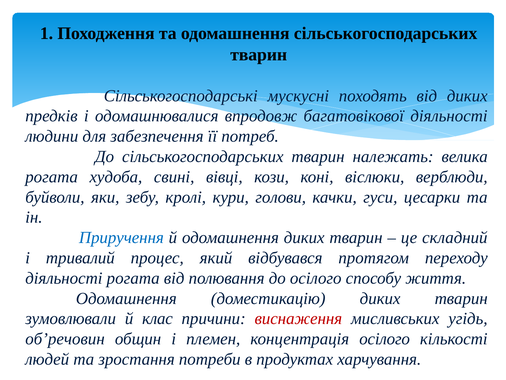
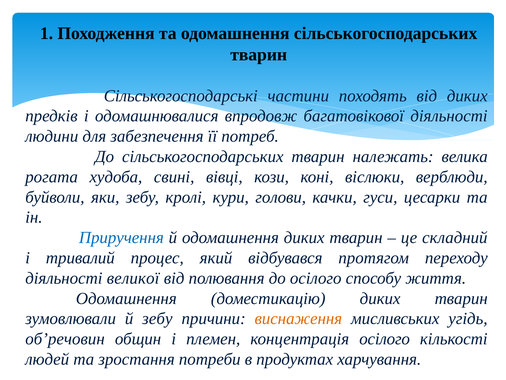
мускусні: мускусні -> частини (298, 96)
діяльності рогата: рогата -> великої (133, 278)
й клас: клас -> зебу (157, 318)
виснаження colour: red -> orange (298, 318)
